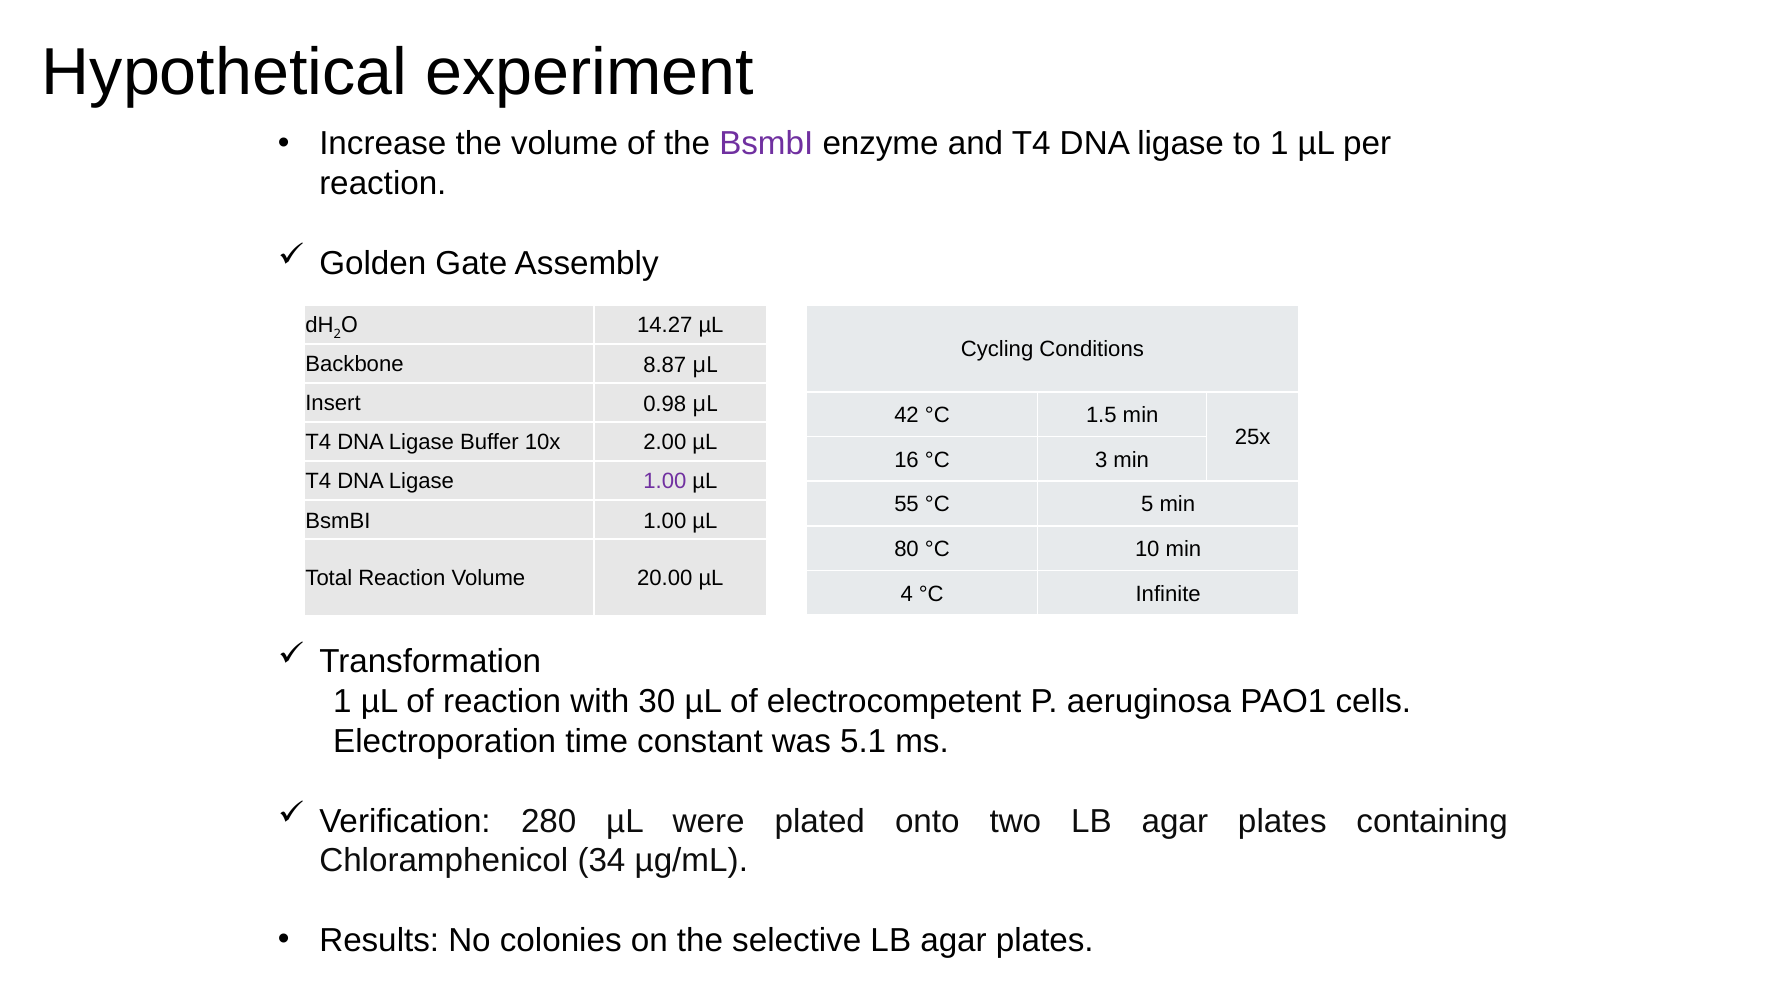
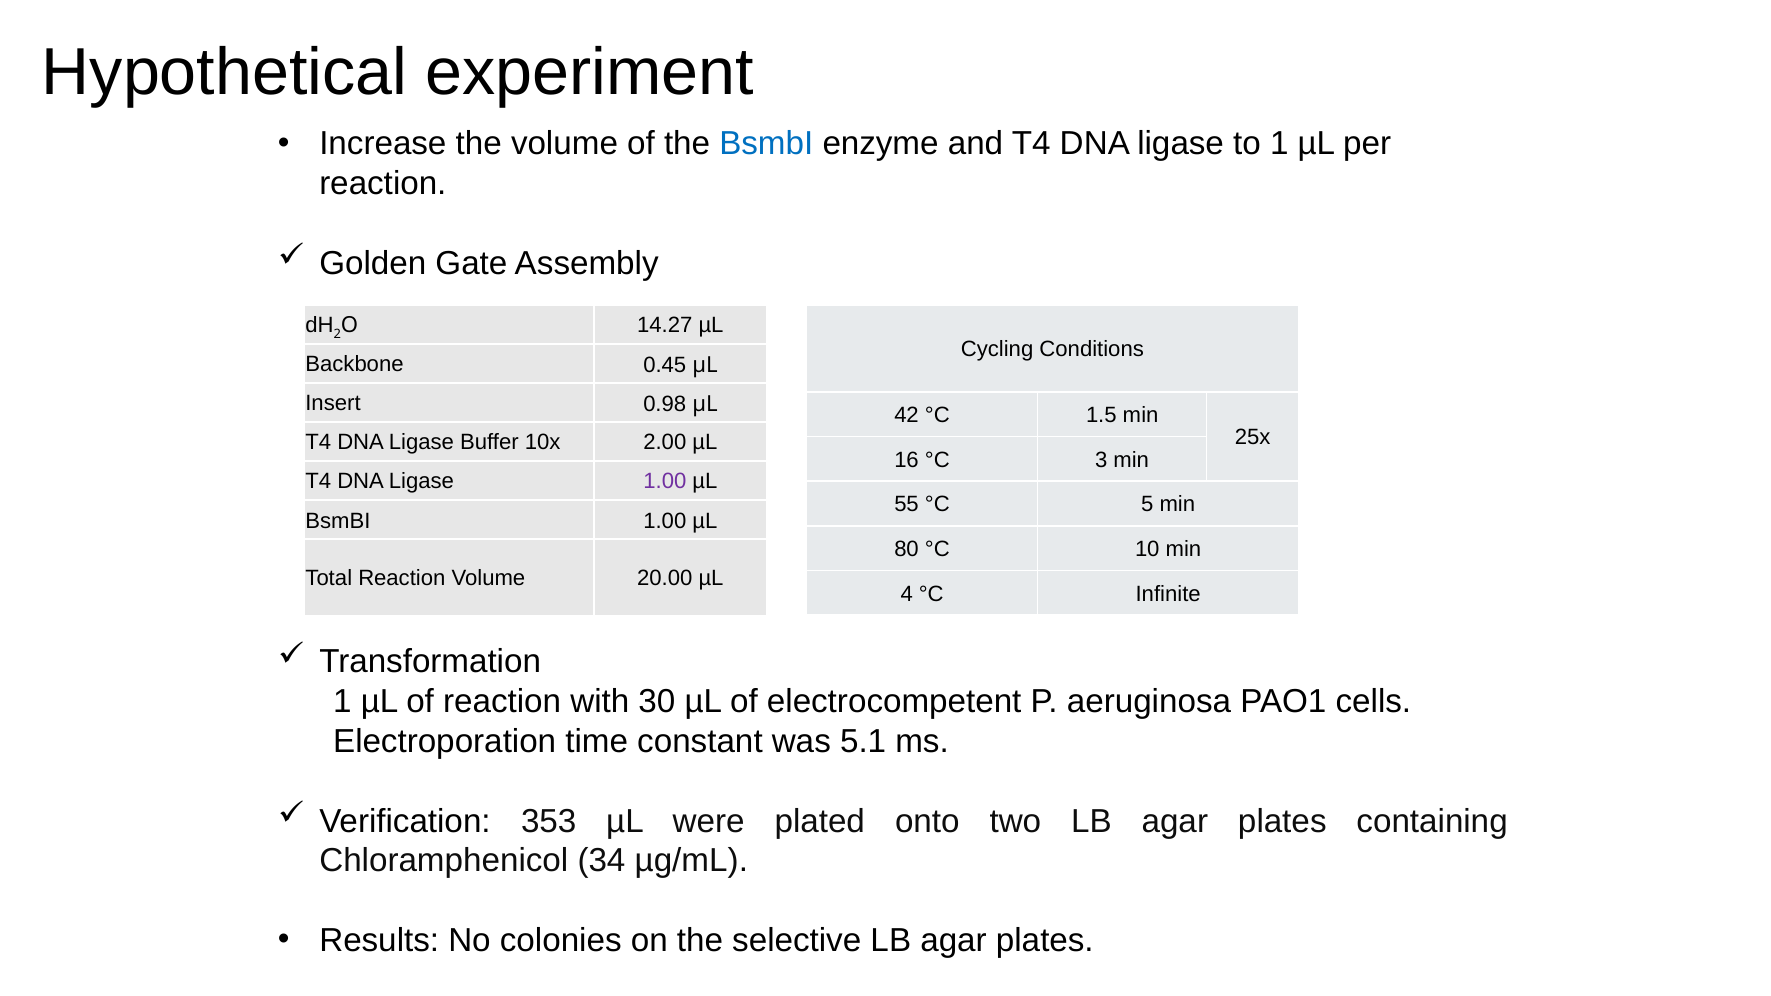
BsmbI colour: purple -> blue (766, 144)
8.87: 8.87 -> 0.45 (665, 365)
280: 280 -> 353 (549, 821)
